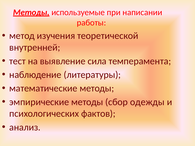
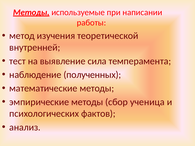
литературы: литературы -> полученных (92, 75)
одежды: одежды -> ученица (147, 102)
